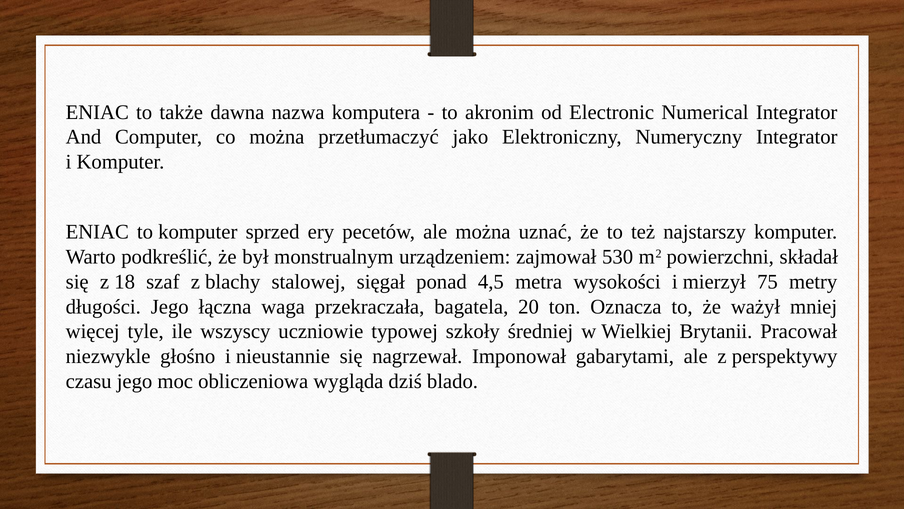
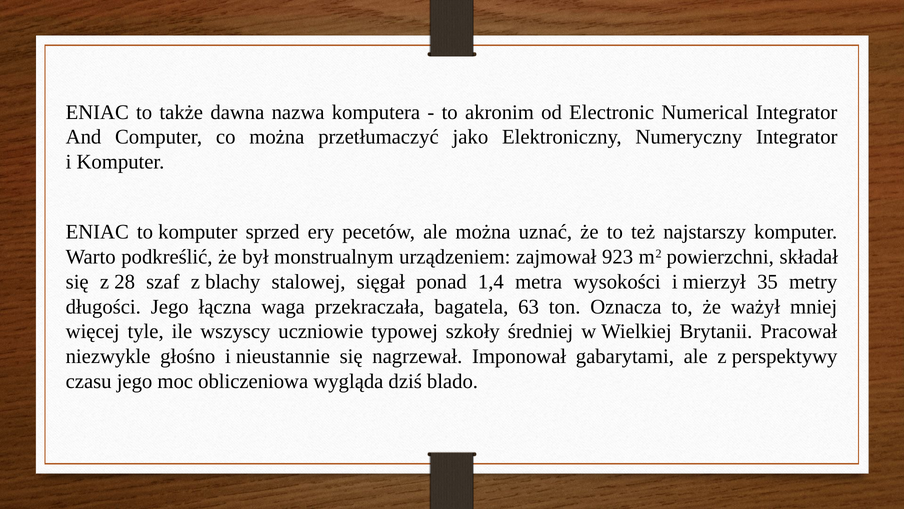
530: 530 -> 923 (618, 257)
18: 18 -> 28 (125, 282)
4,5: 4,5 -> 1,4 (491, 282)
75: 75 -> 35 (768, 282)
20: 20 -> 63 (529, 306)
